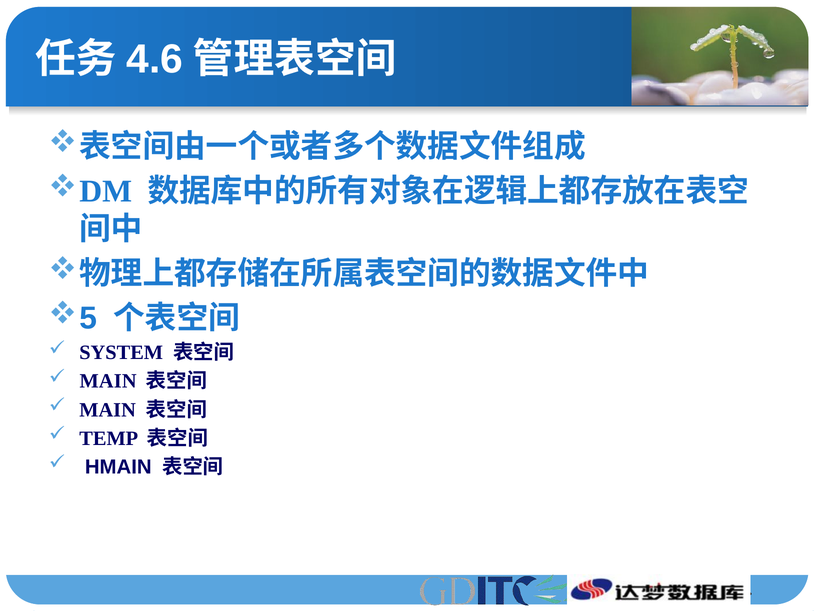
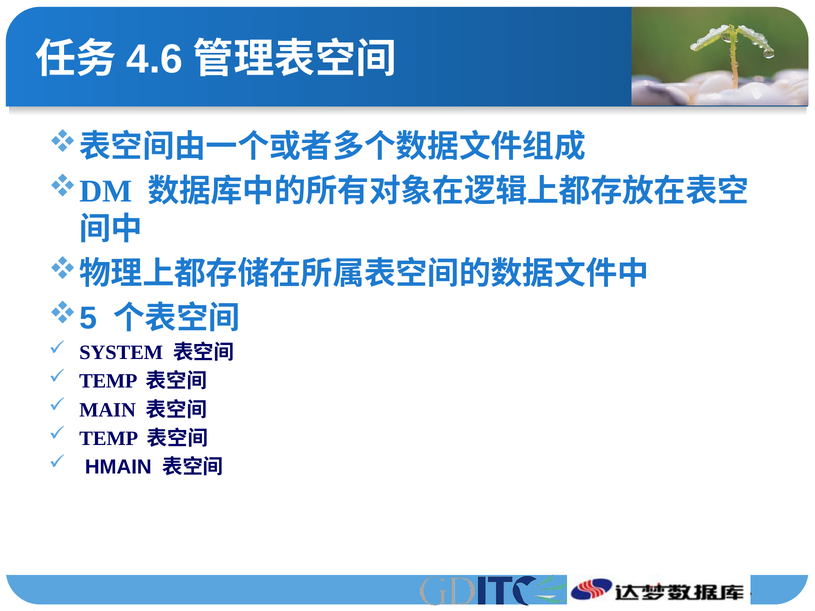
MAIN: MAIN -> TEMP (108, 381)
